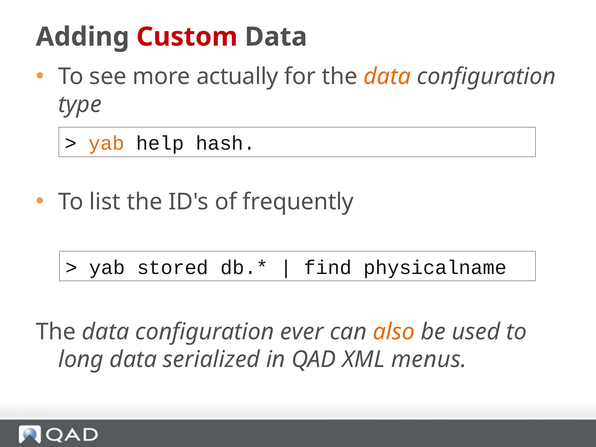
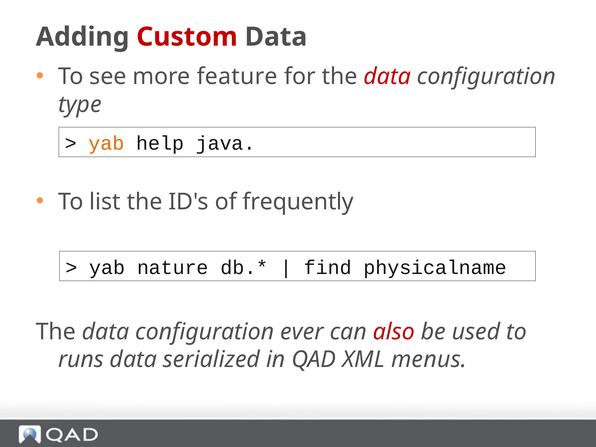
actually: actually -> feature (237, 77)
data colour: orange -> red (387, 77)
hash: hash -> java (226, 143)
stored: stored -> nature (173, 268)
also colour: orange -> red (394, 332)
long: long -> runs (81, 360)
